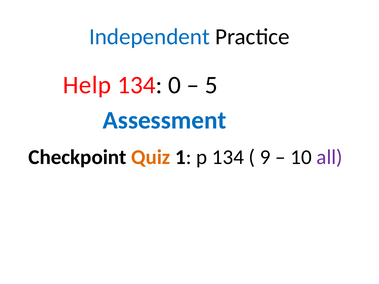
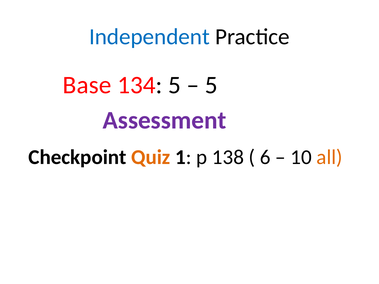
Help: Help -> Base (87, 85)
134 0: 0 -> 5 (175, 85)
Assessment colour: blue -> purple (165, 121)
p 134: 134 -> 138 (228, 157)
9: 9 -> 6 (265, 157)
all colour: purple -> orange (329, 157)
